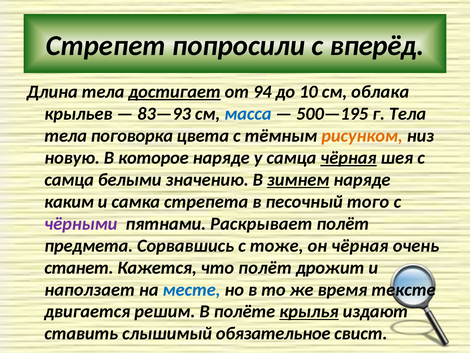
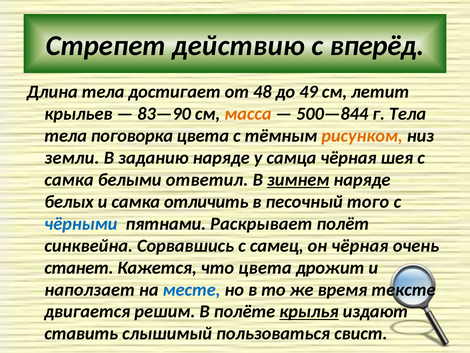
попросили: попросили -> действию (238, 45)
достигает underline: present -> none (175, 92)
94: 94 -> 48 (262, 92)
10: 10 -> 49 (309, 92)
облака: облака -> летит (380, 92)
83—93: 83—93 -> 83—90 (164, 114)
масса colour: blue -> orange (248, 114)
500—195: 500—195 -> 500—844 (332, 114)
новую: новую -> земли (72, 158)
которое: которое -> заданию (153, 158)
чёрная underline: present -> none (348, 158)
самца: самца -> самка (69, 179)
значению: значению -> ответил (207, 179)
каким: каким -> белых (69, 201)
стрепета: стрепета -> отличить (206, 201)
чёрными colour: purple -> blue (81, 223)
предмета: предмета -> синквейна (89, 245)
тоже: тоже -> самец (277, 245)
что полёт: полёт -> цвета (265, 267)
обязательное: обязательное -> пользоваться (273, 333)
